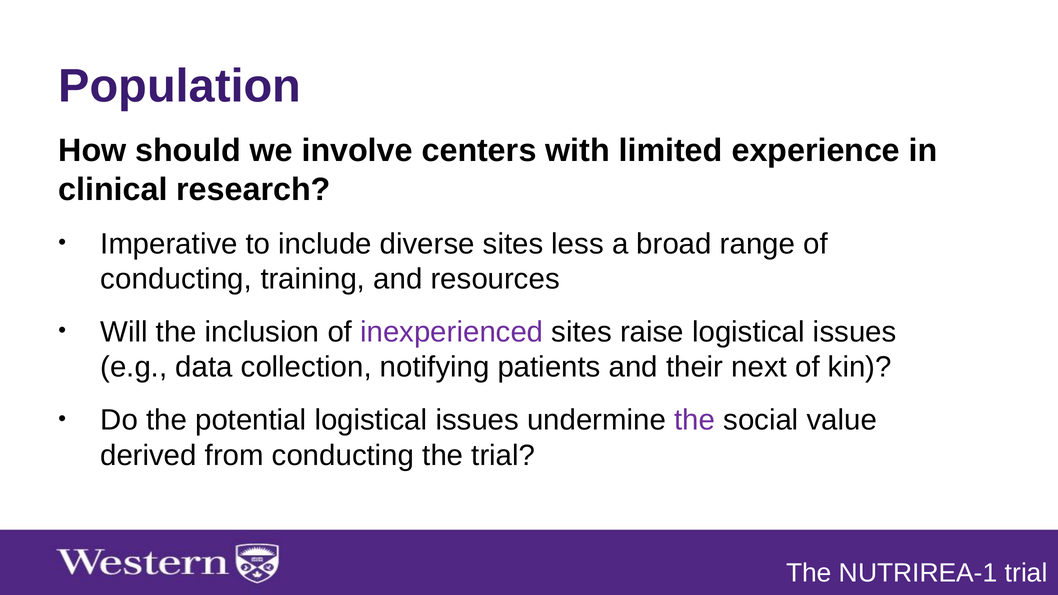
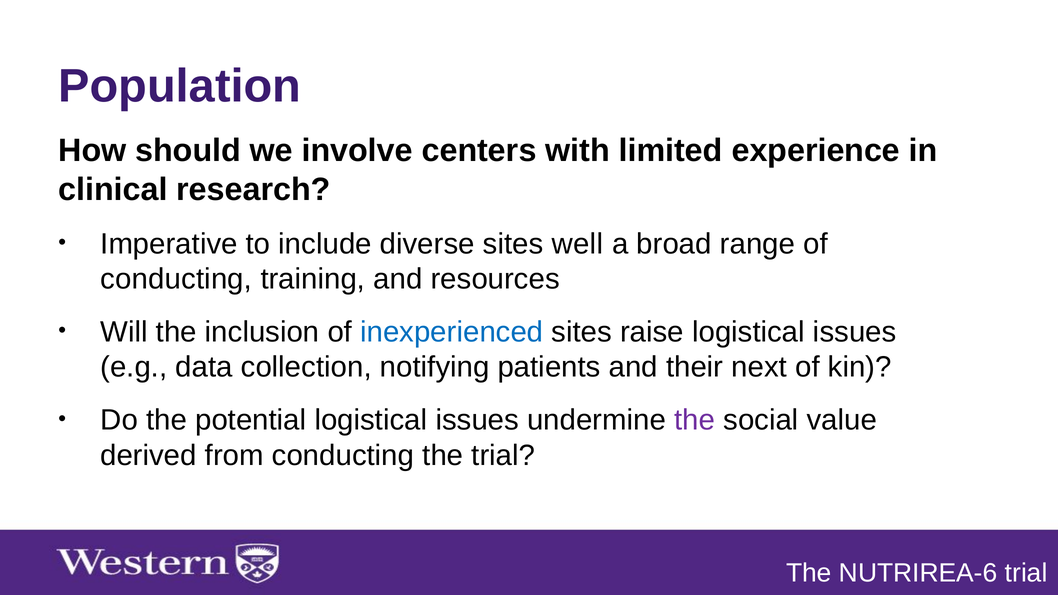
less: less -> well (577, 244)
inexperienced colour: purple -> blue (452, 332)
NUTRIREA-1: NUTRIREA-1 -> NUTRIREA-6 (918, 573)
